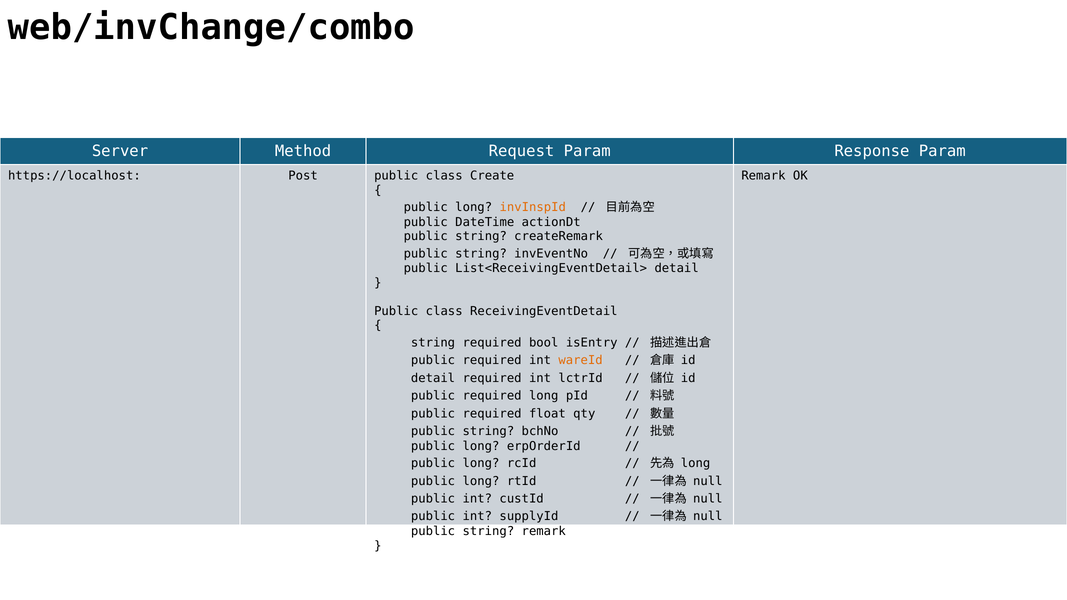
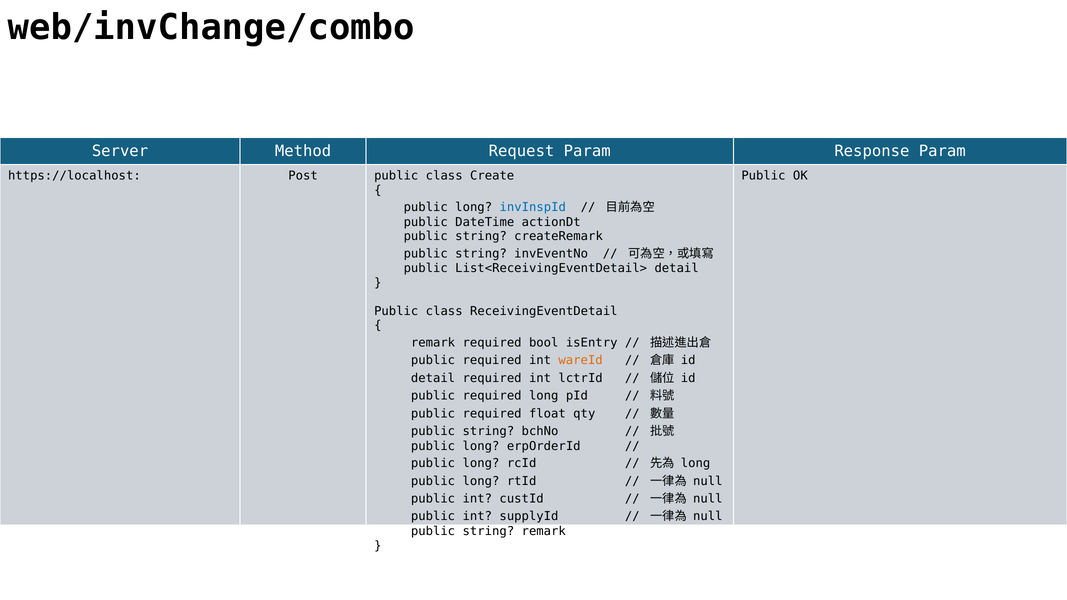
Remark: Remark -> Public (763, 176)
invInspId colour: orange -> blue (533, 207)
string: string -> remark (433, 343)
